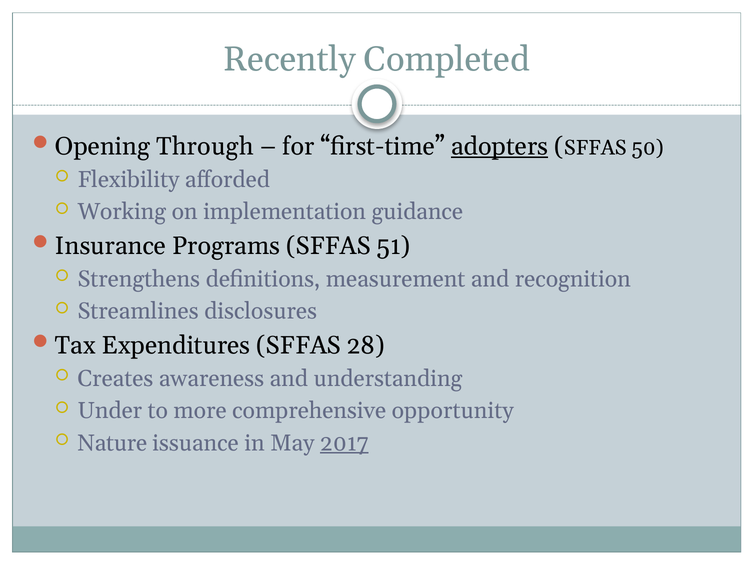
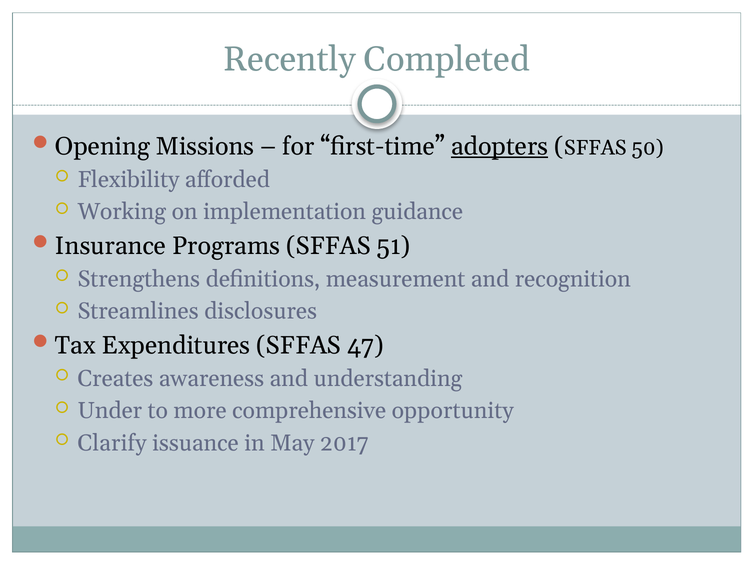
Through: Through -> Missions (205, 146)
28: 28 -> 47 (365, 346)
Nature: Nature -> Clarify (112, 443)
2017 underline: present -> none (344, 443)
